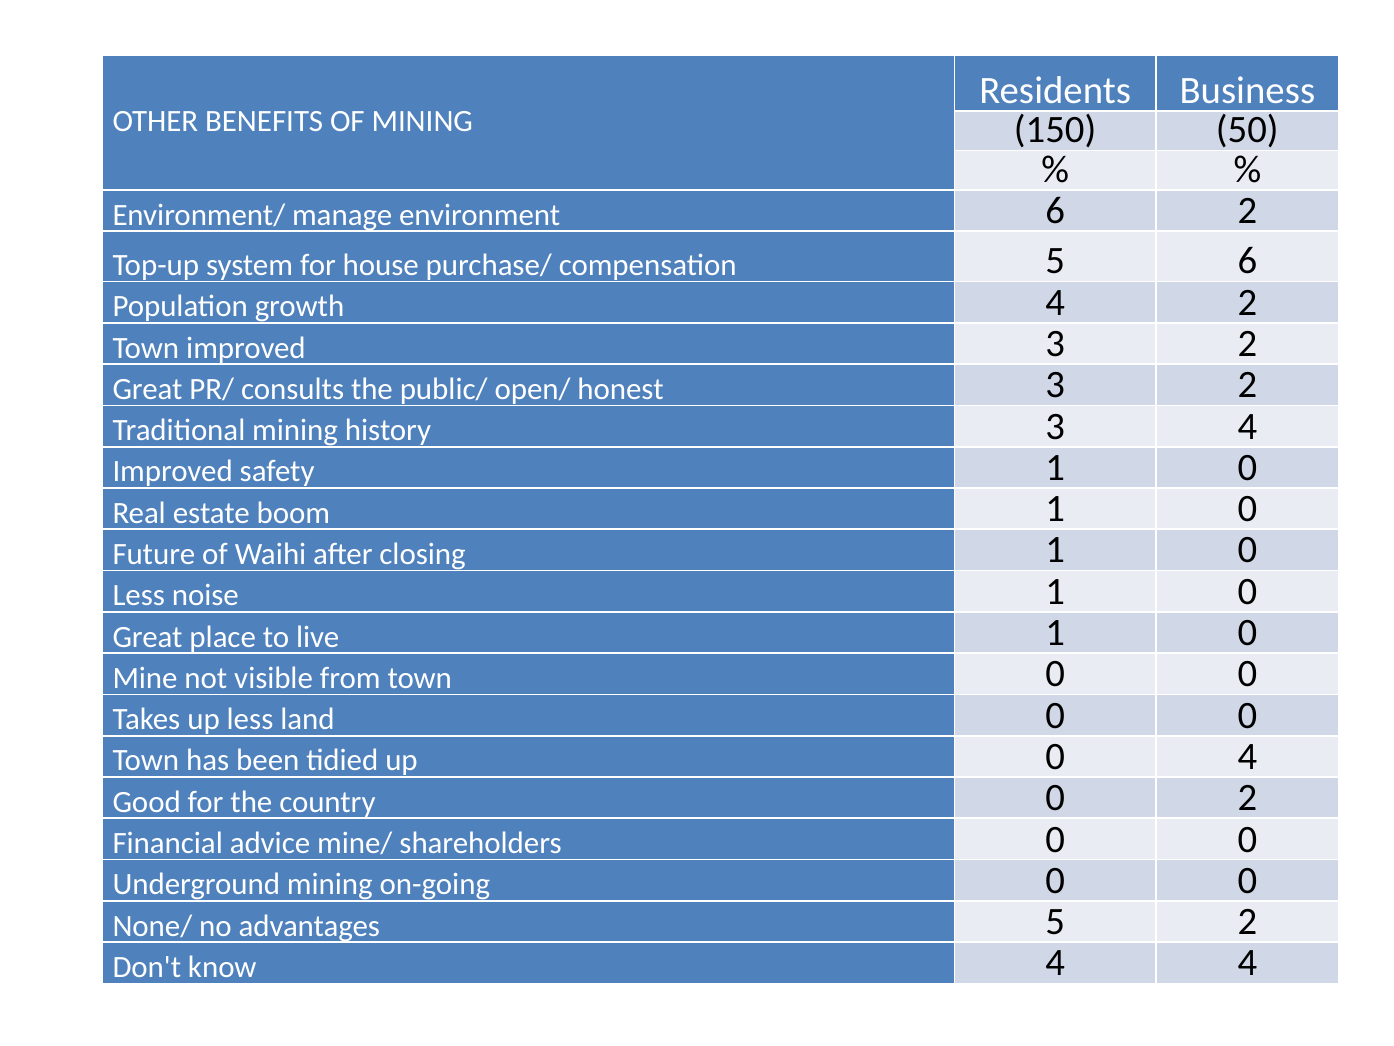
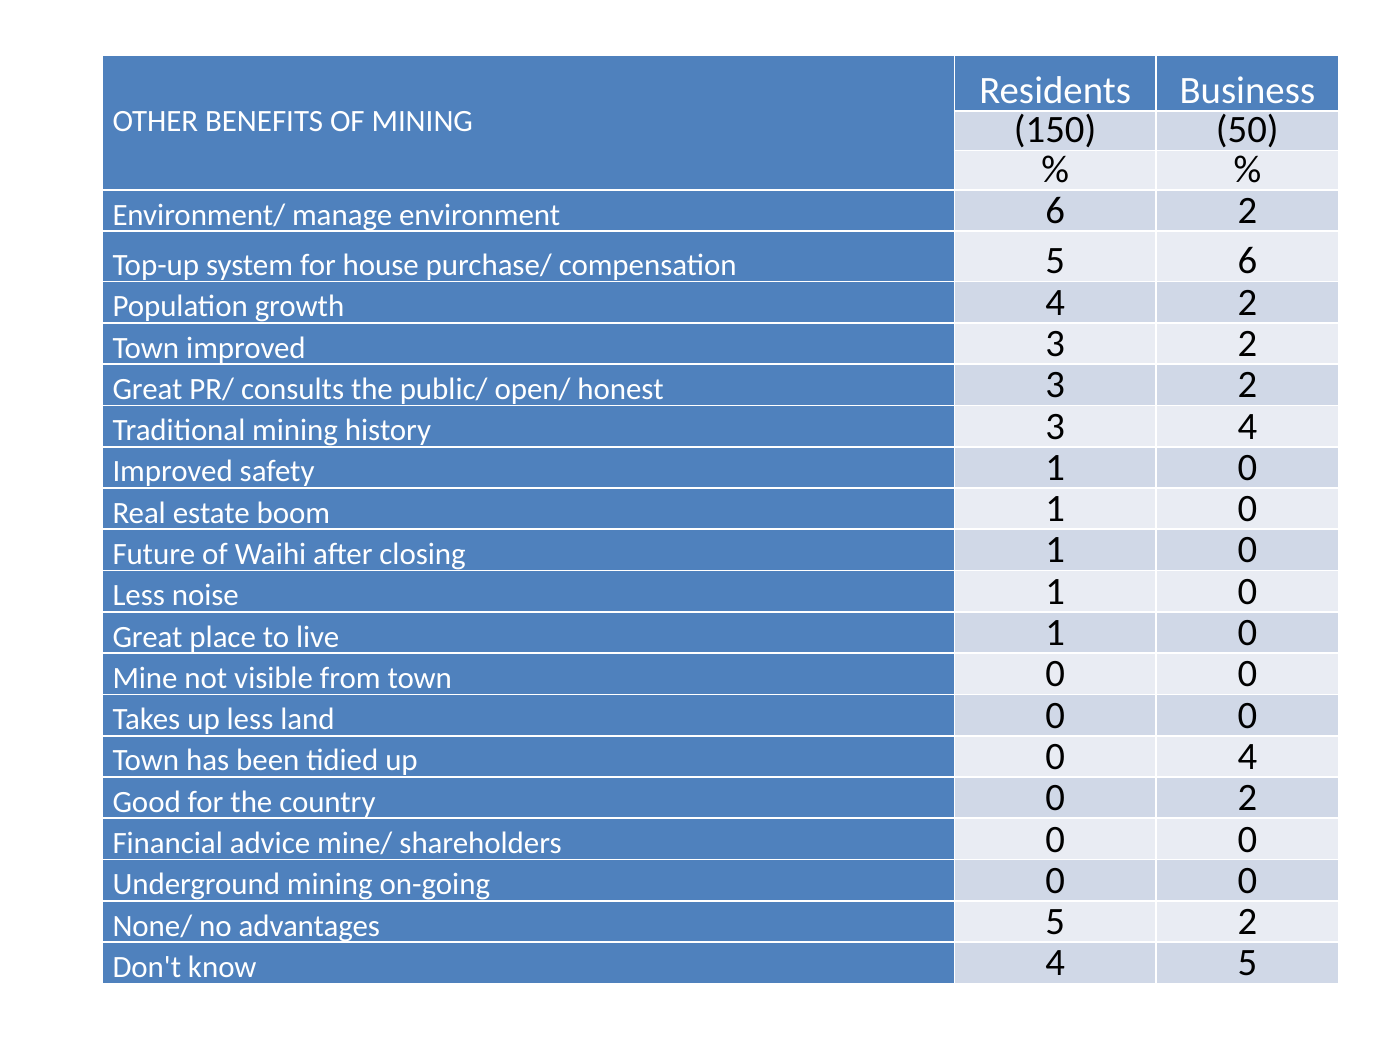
4 4: 4 -> 5 (1247, 963)
